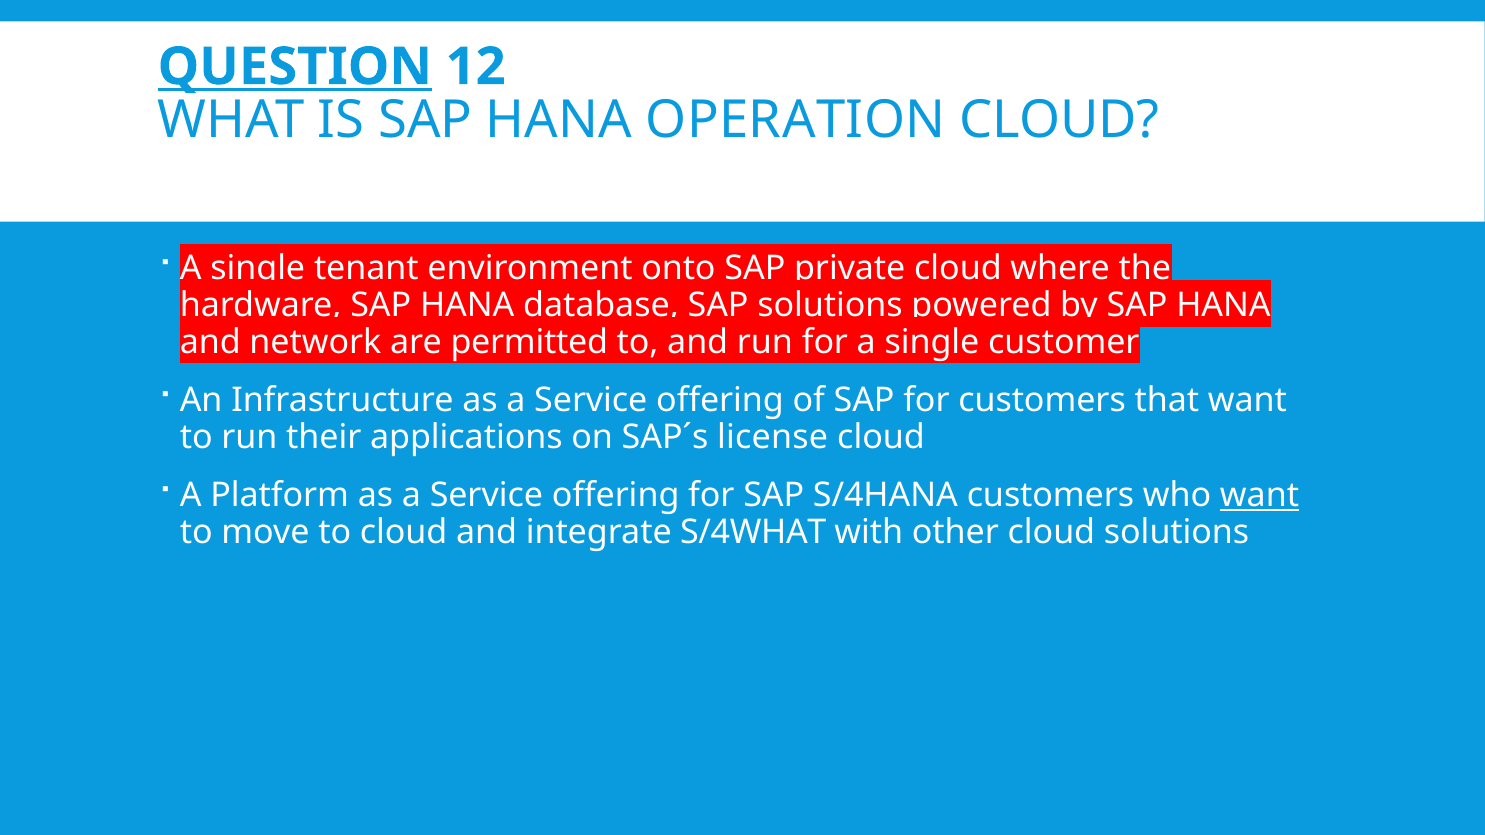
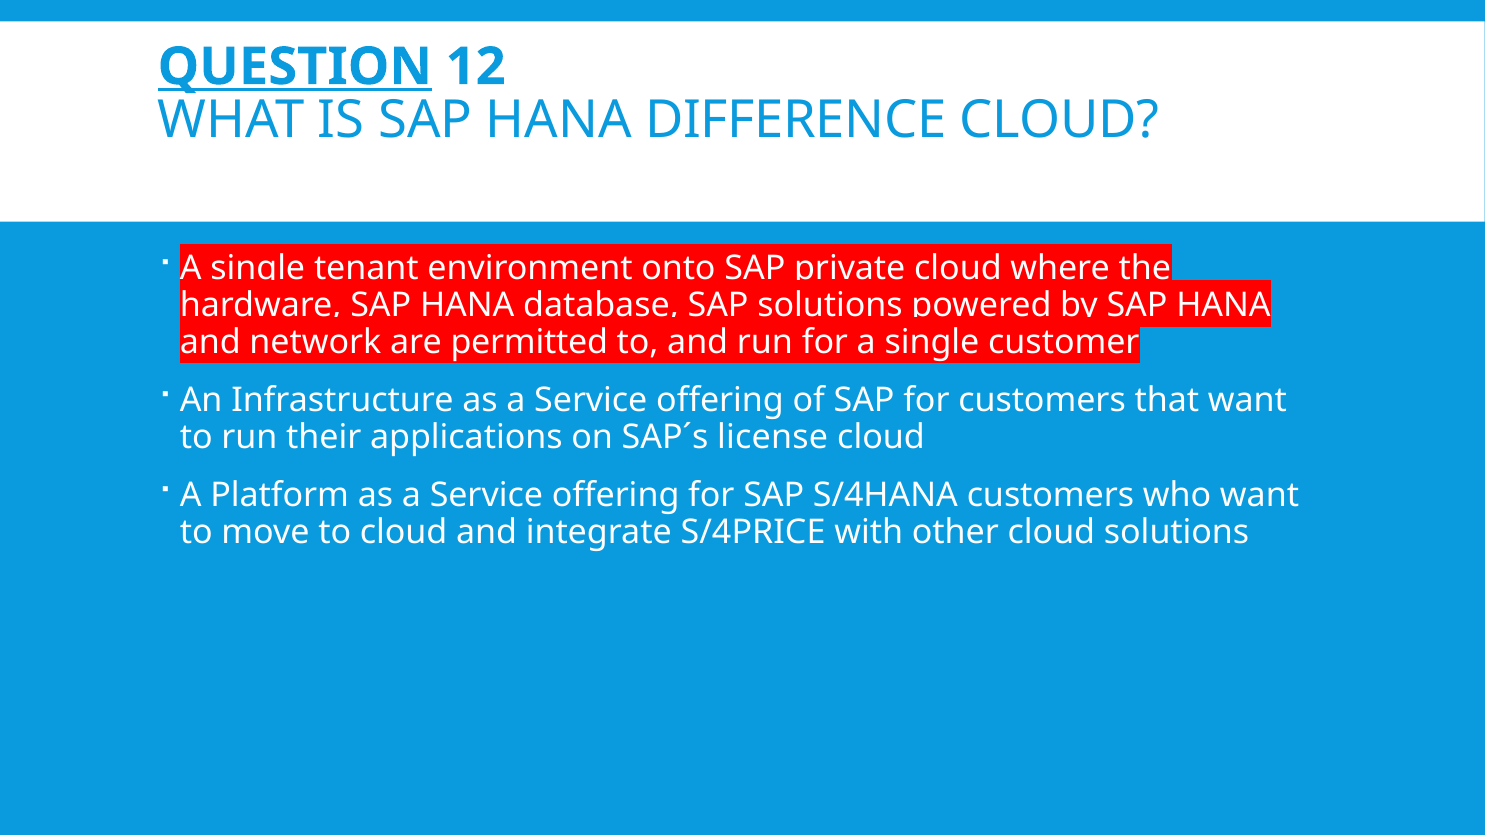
OPERATION: OPERATION -> DIFFERENCE (796, 120)
want underline: present -> none (1260, 496)
S/4WHAT: S/4WHAT -> S/4PRICE (753, 533)
